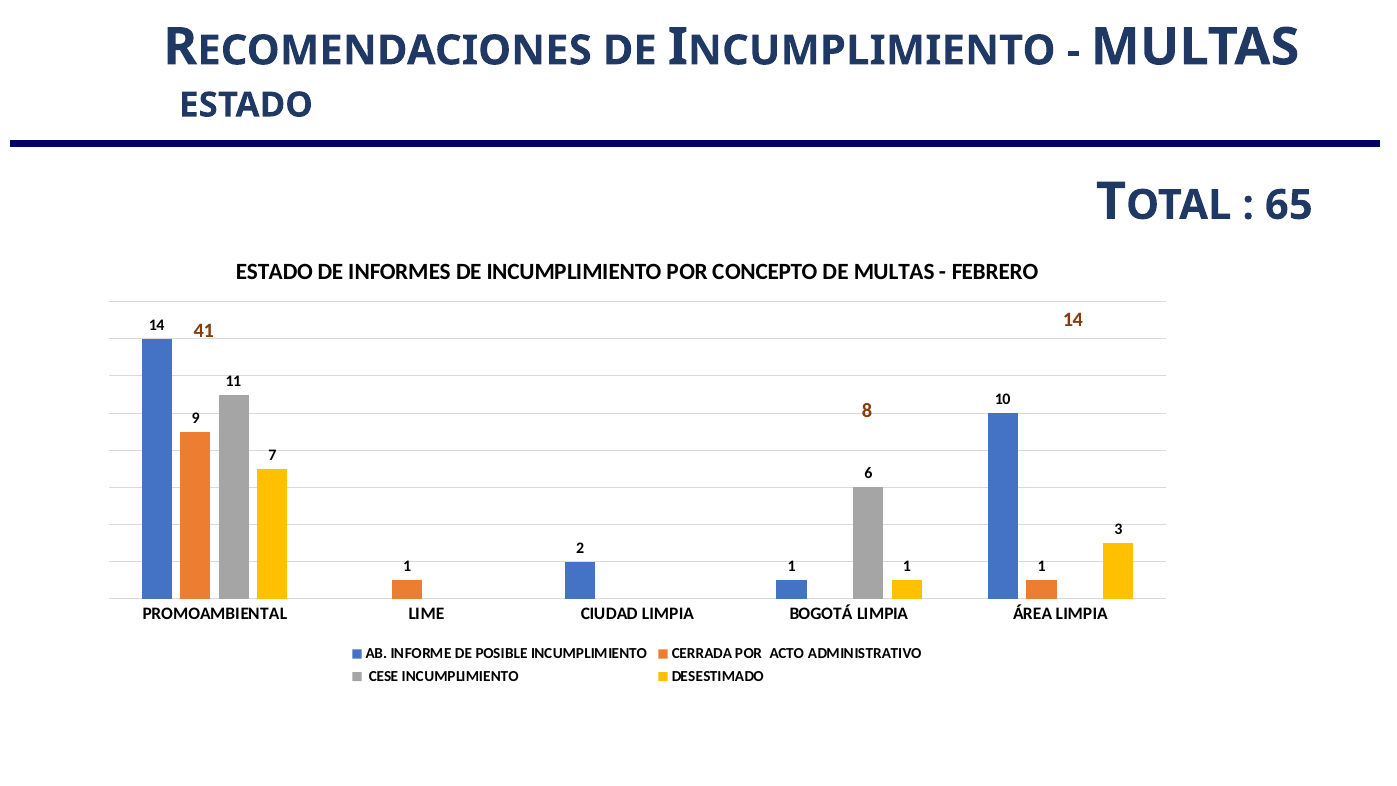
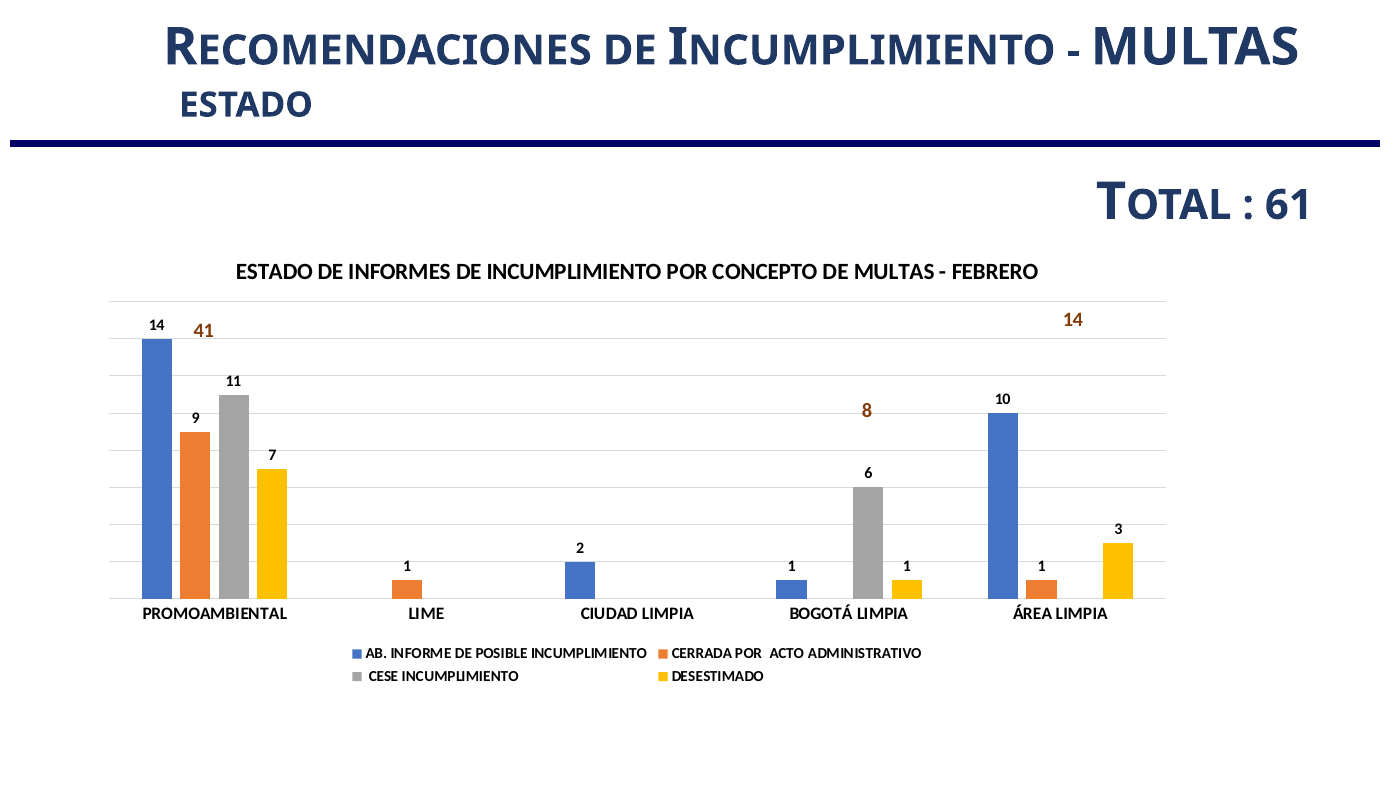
65: 65 -> 61 (1289, 205)
